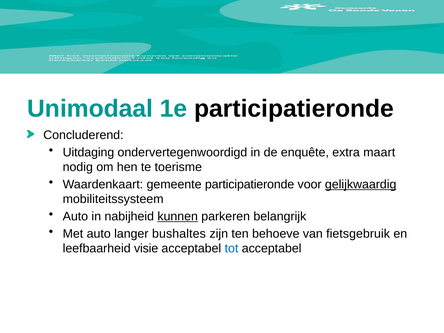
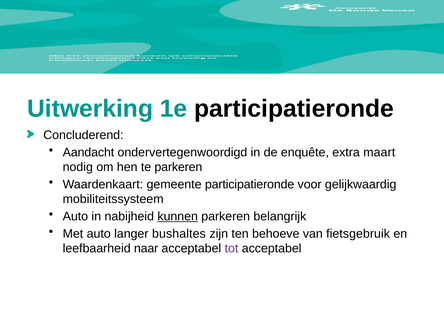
Unimodaal: Unimodaal -> Uitwerking (90, 109)
Uitdaging: Uitdaging -> Aandacht (88, 152)
te toerisme: toerisme -> parkeren (178, 167)
gelijkwaardig underline: present -> none (361, 184)
visie: visie -> naar (146, 249)
tot colour: blue -> purple (232, 249)
